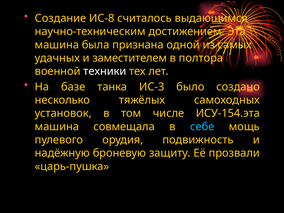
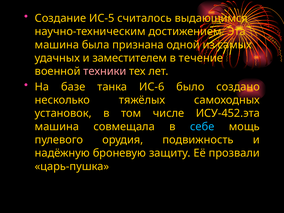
ИС-8: ИС-8 -> ИС-5 (102, 18)
полтора: полтора -> течение (201, 58)
техники colour: white -> pink (105, 71)
ИС-3: ИС-3 -> ИС-6 (152, 87)
ИСУ-154.эта: ИСУ-154.эта -> ИСУ-452.эта (228, 113)
